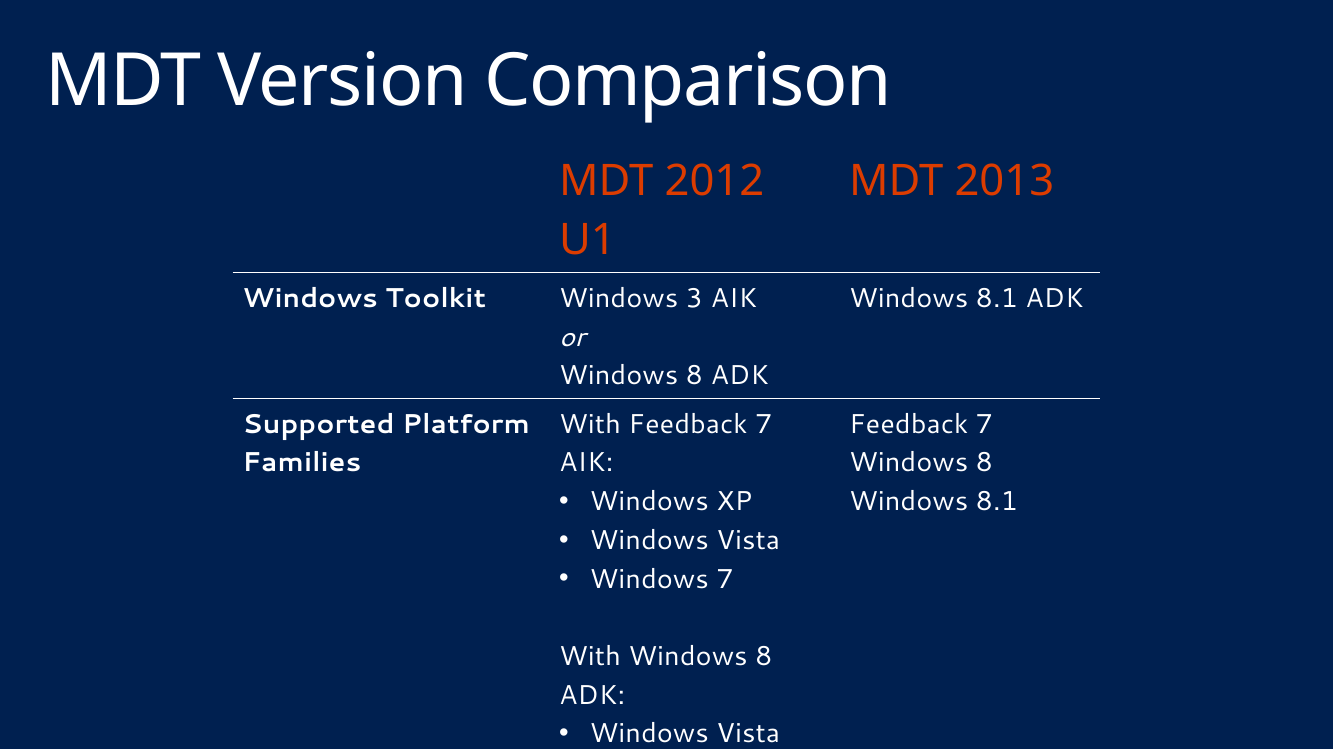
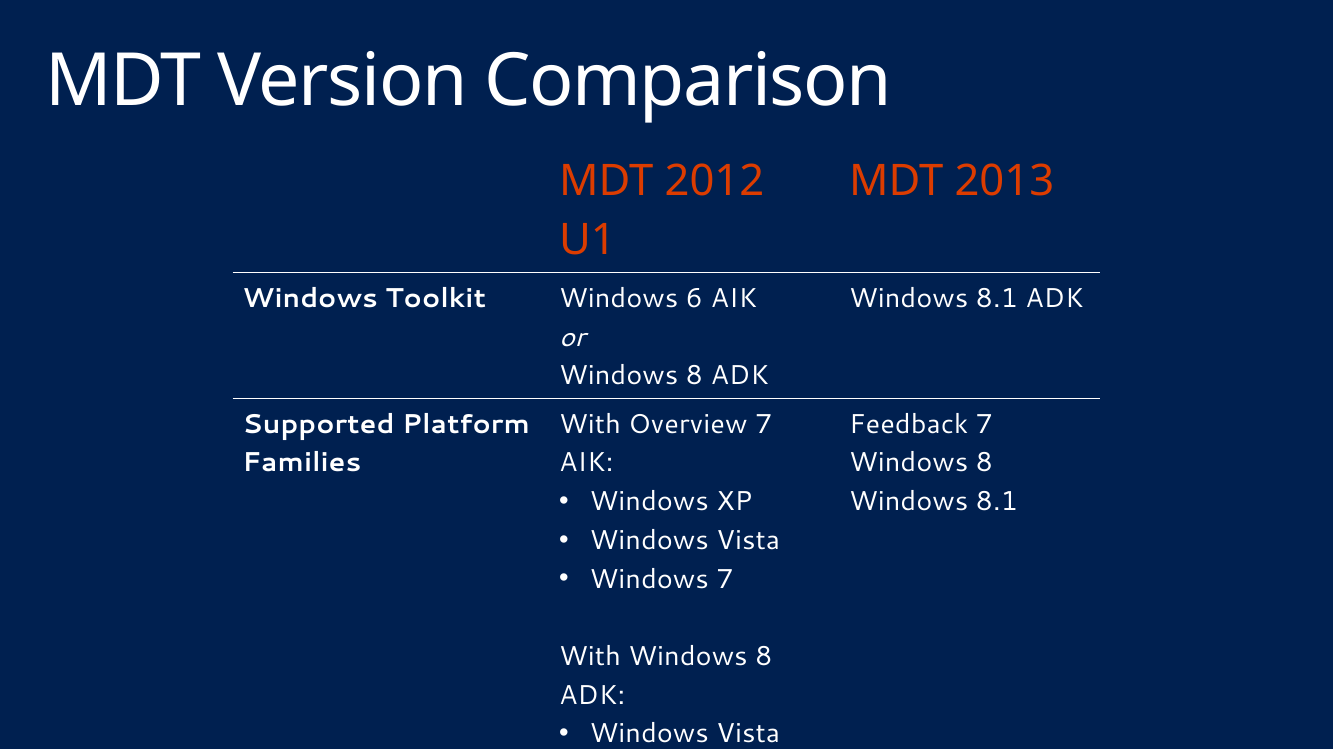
3: 3 -> 6 (694, 299)
With Feedback: Feedback -> Overview (688, 425)
